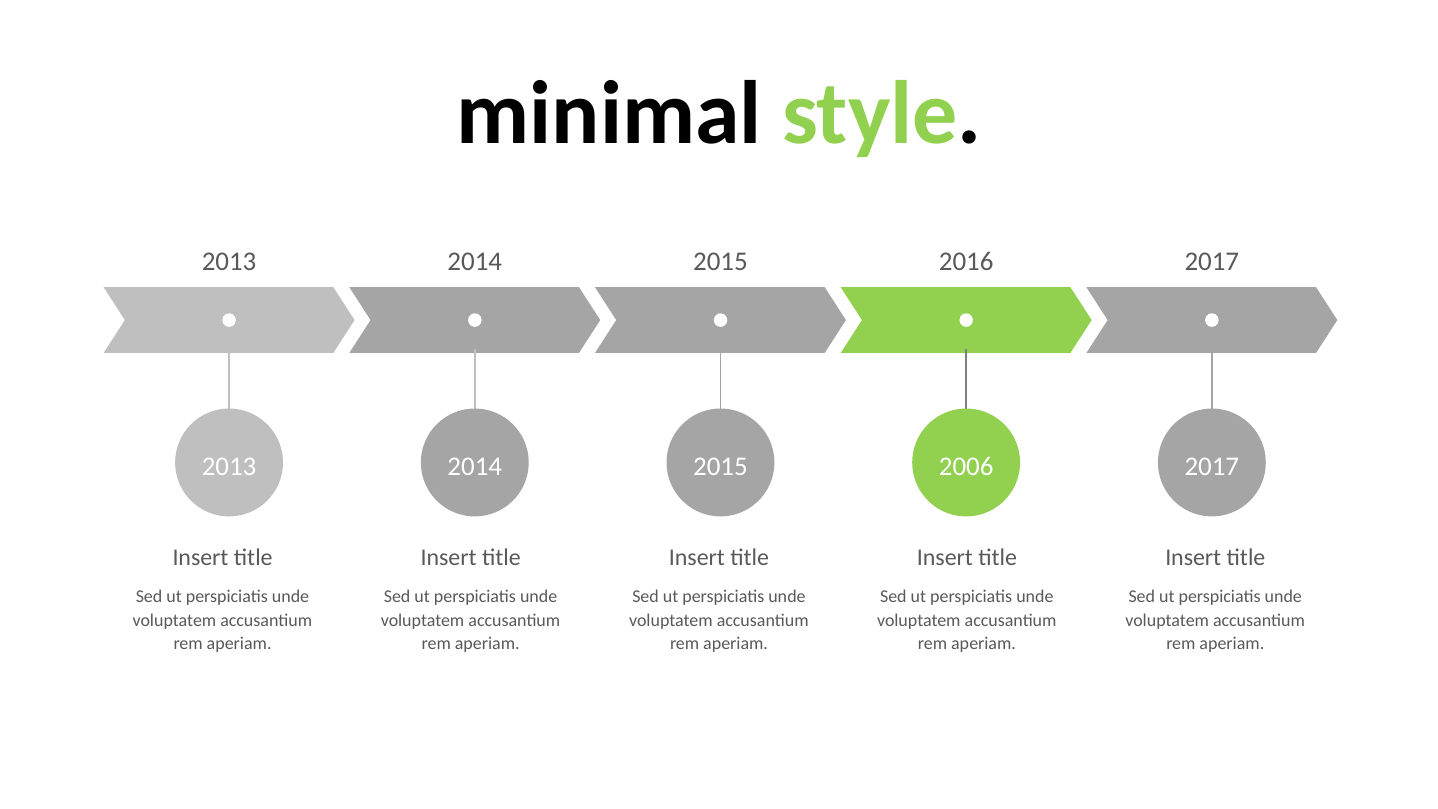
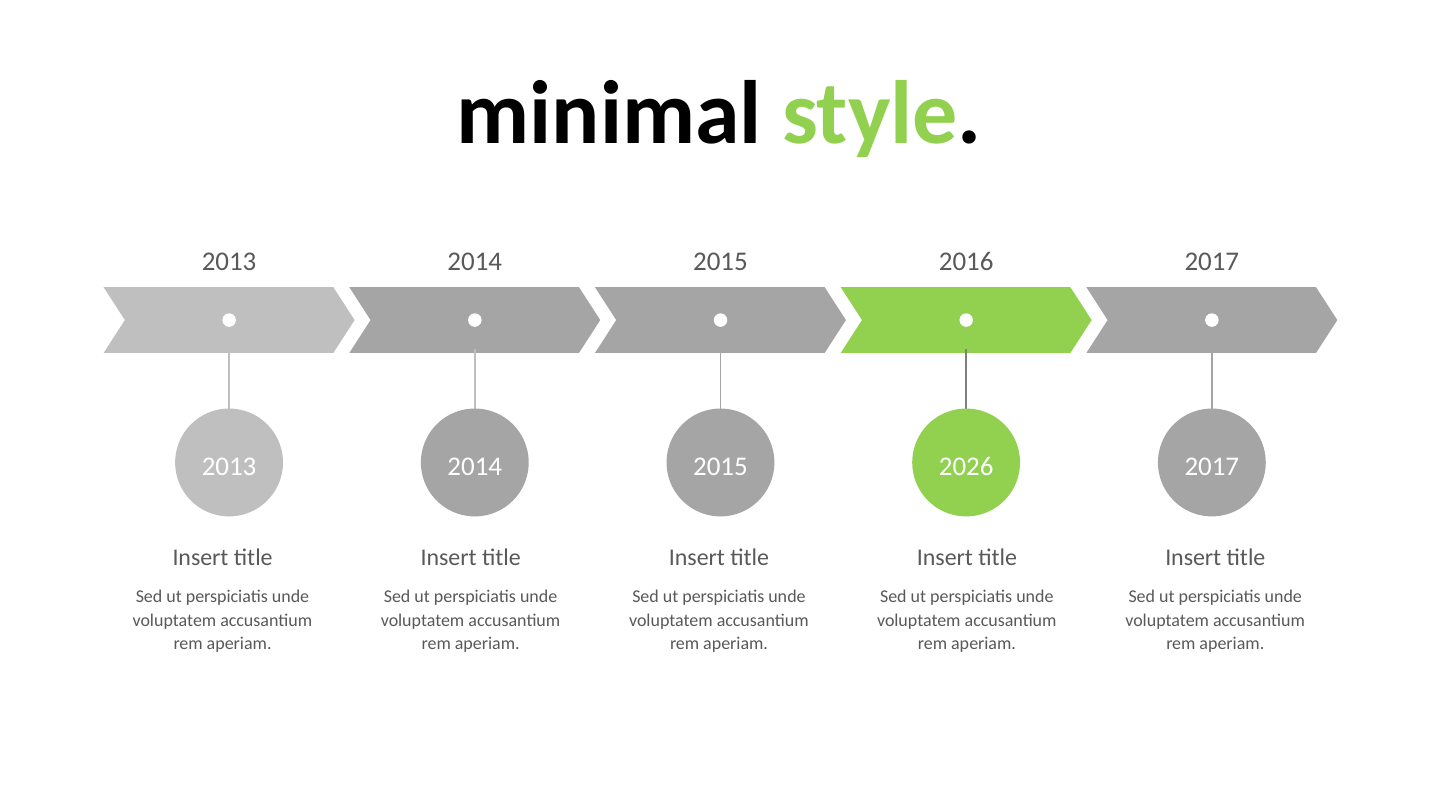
2006: 2006 -> 2026 (966, 466)
